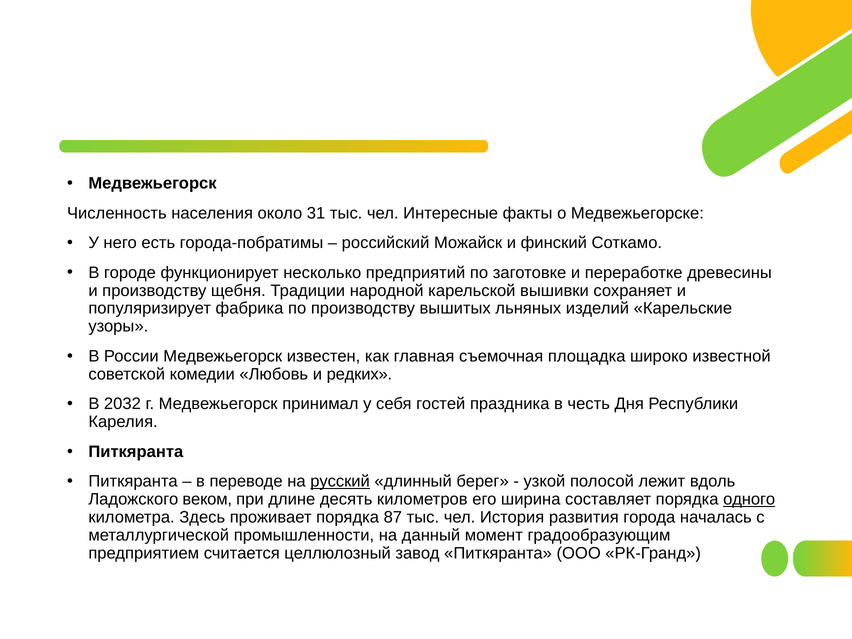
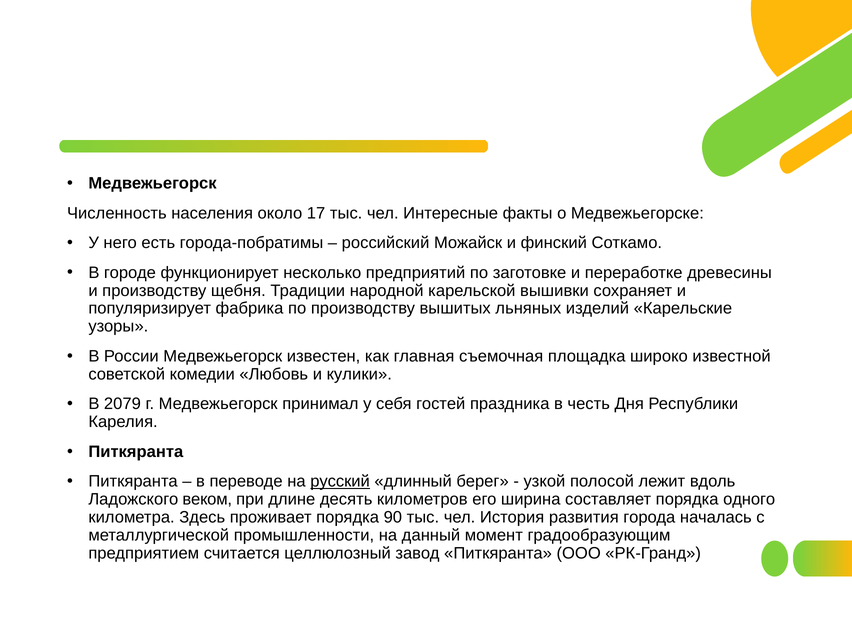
31: 31 -> 17 (316, 213)
редких: редких -> кулики (359, 374)
2032: 2032 -> 2079 (122, 404)
одного underline: present -> none (749, 499)
87: 87 -> 90 (393, 517)
